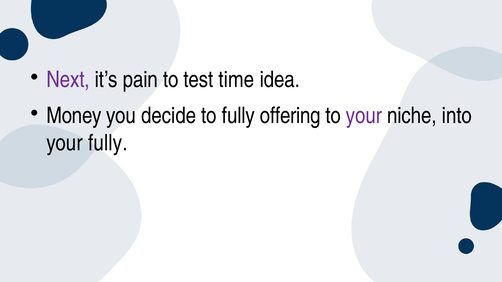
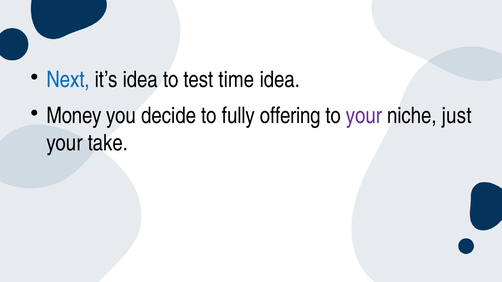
Next colour: purple -> blue (68, 80)
it’s pain: pain -> idea (140, 80)
into: into -> just (457, 116)
your fully: fully -> take (108, 143)
